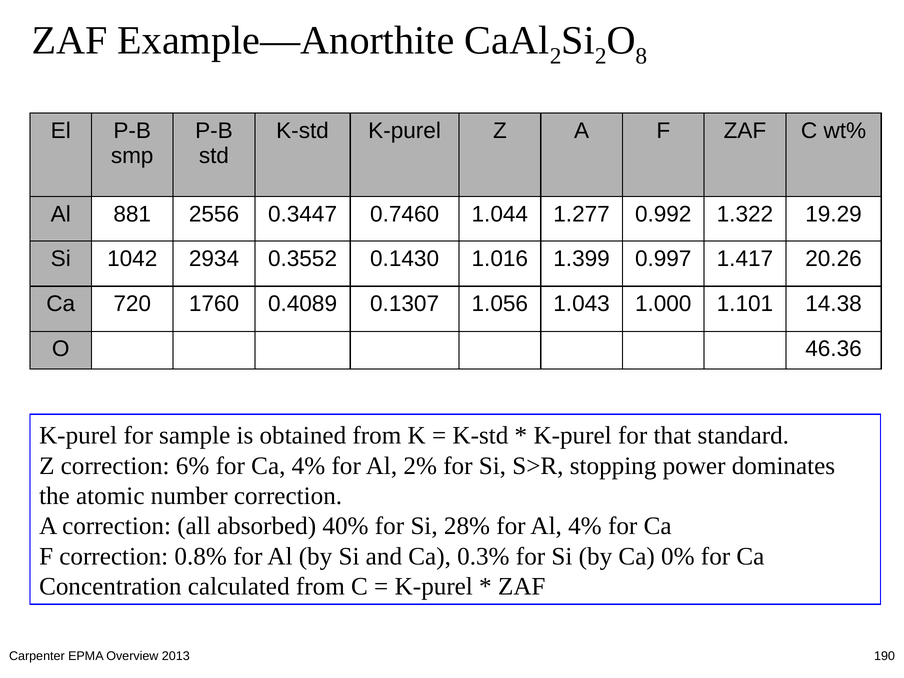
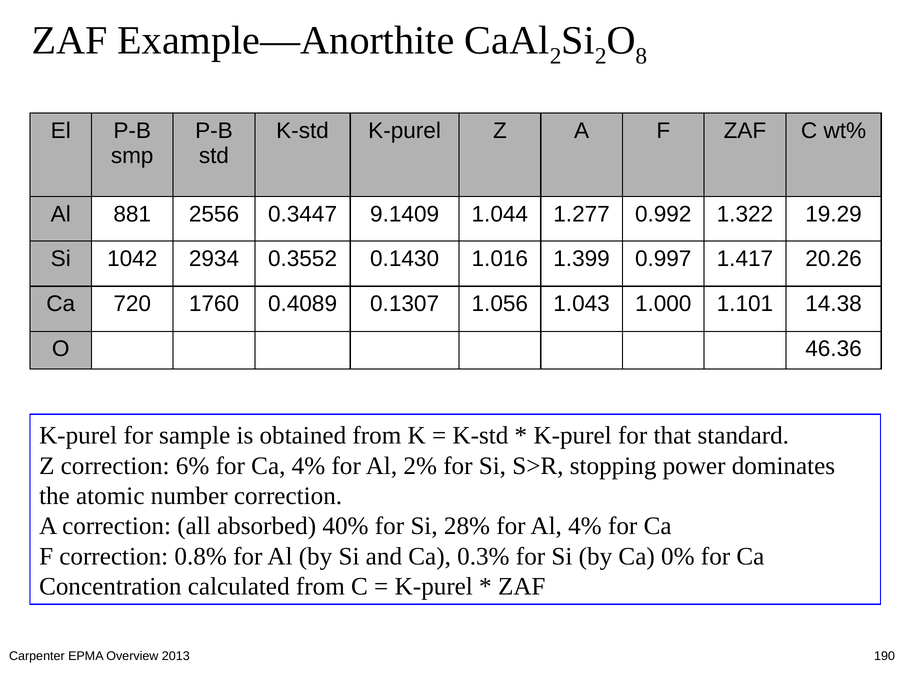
0.7460: 0.7460 -> 9.1409 (405, 214)
